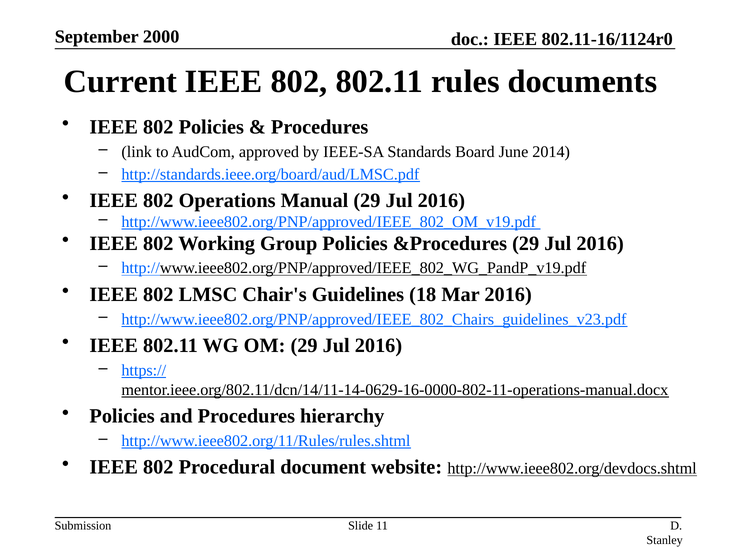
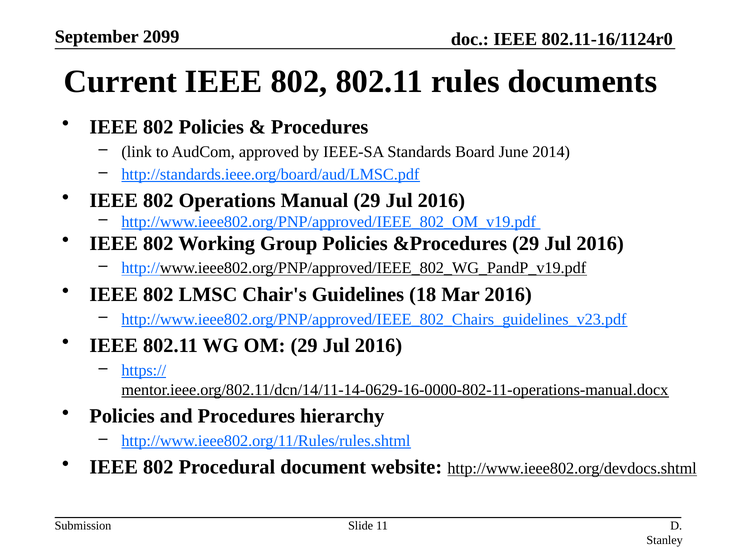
2000: 2000 -> 2099 (161, 37)
